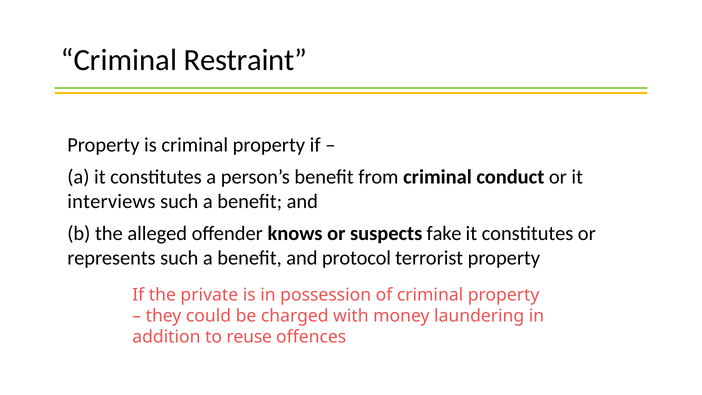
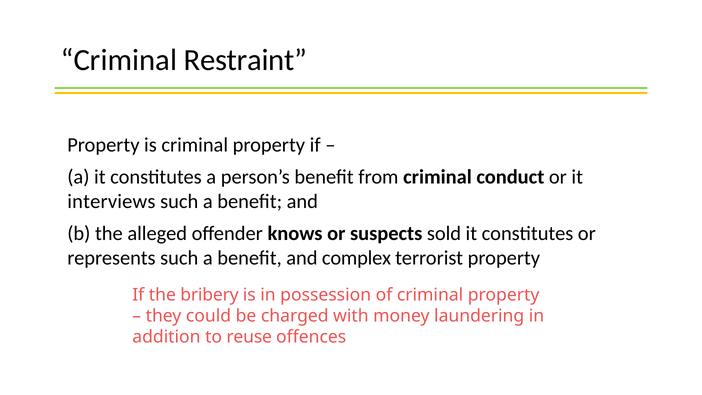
fake: fake -> sold (444, 234)
protocol: protocol -> complex (356, 258)
private: private -> bribery (209, 295)
